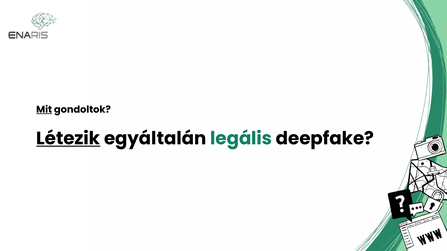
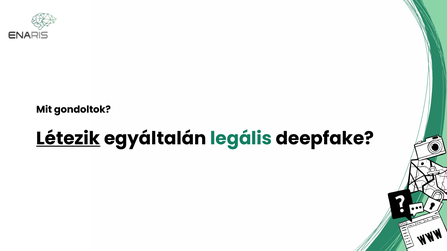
Mit underline: present -> none (44, 110)
